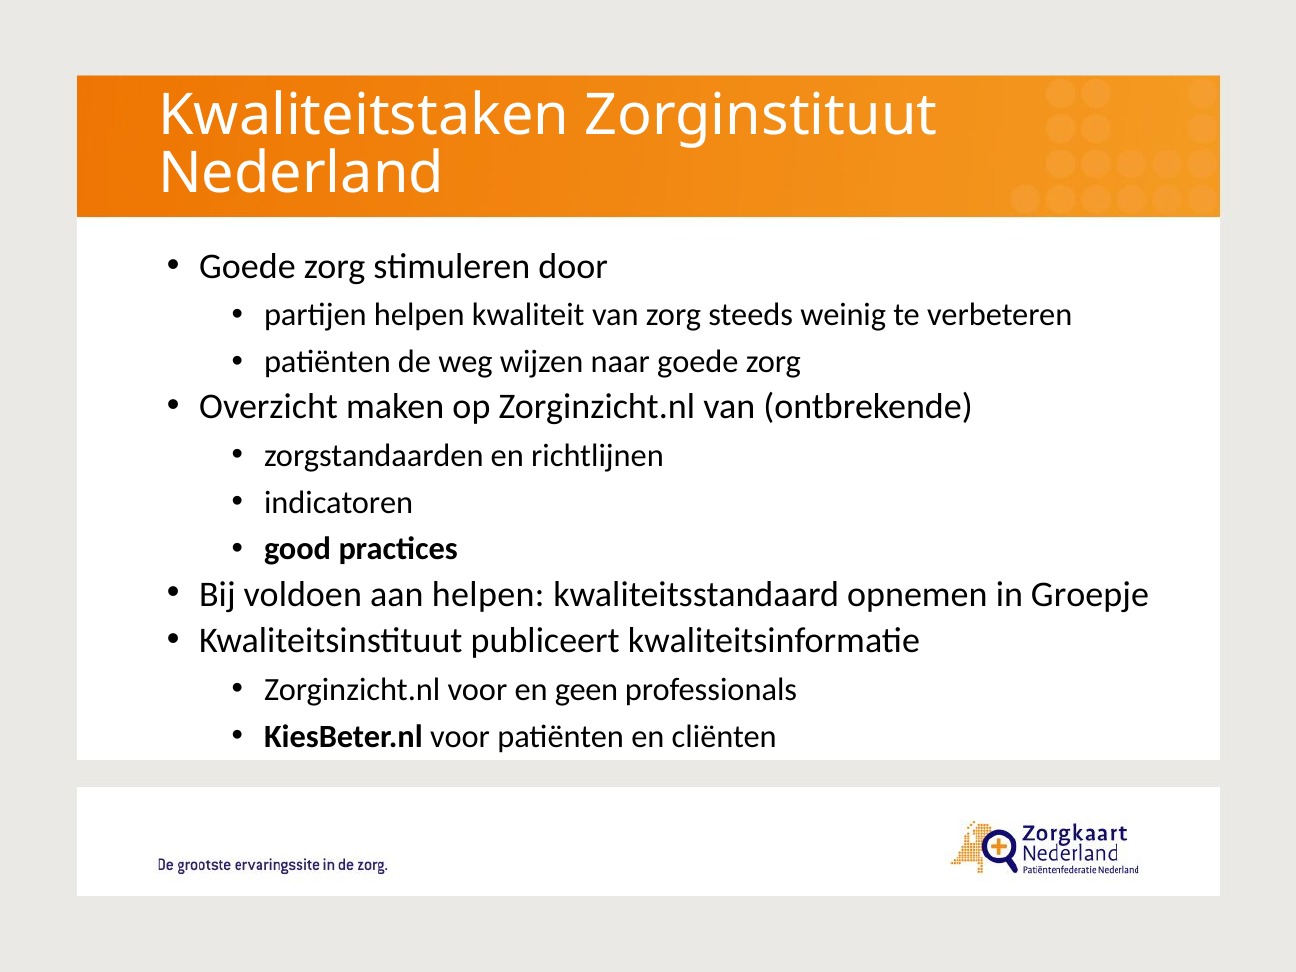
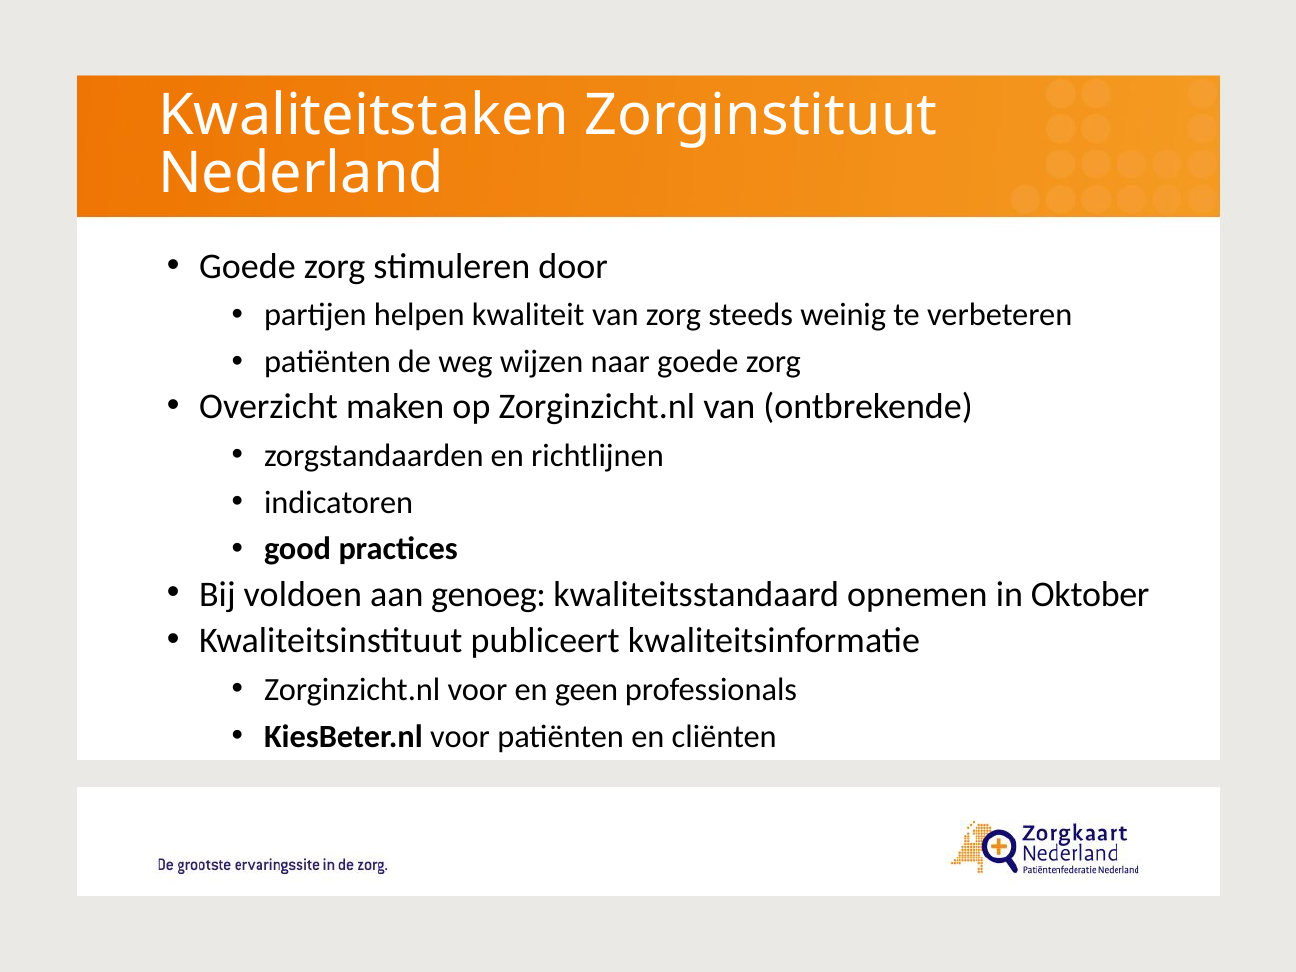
aan helpen: helpen -> genoeg (489, 594)
Groepje: Groepje -> Oktober (1090, 594)
